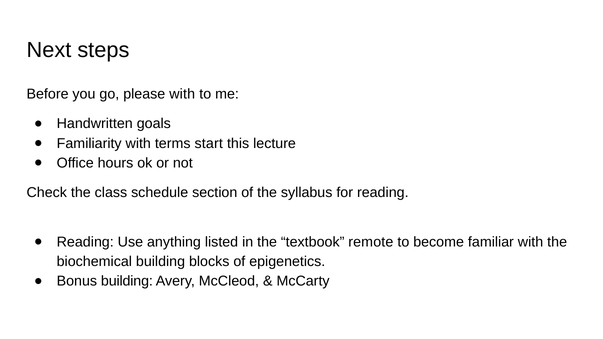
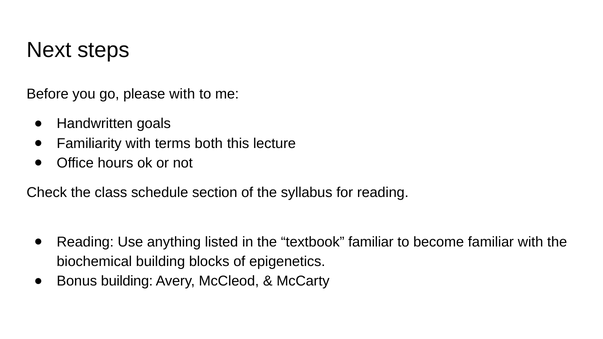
start: start -> both (209, 143)
textbook remote: remote -> familiar (371, 242)
